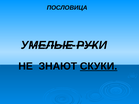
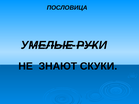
СКУКИ underline: present -> none (99, 66)
